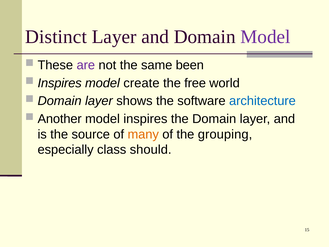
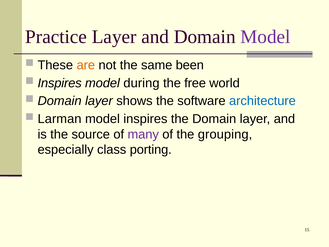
Distinct: Distinct -> Practice (56, 37)
are colour: purple -> orange (86, 65)
create: create -> during (141, 83)
Another: Another -> Larman (60, 119)
many colour: orange -> purple (143, 134)
should: should -> porting (151, 150)
